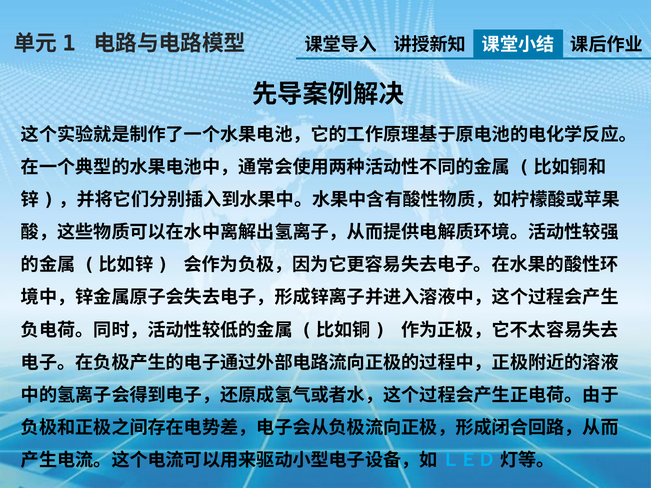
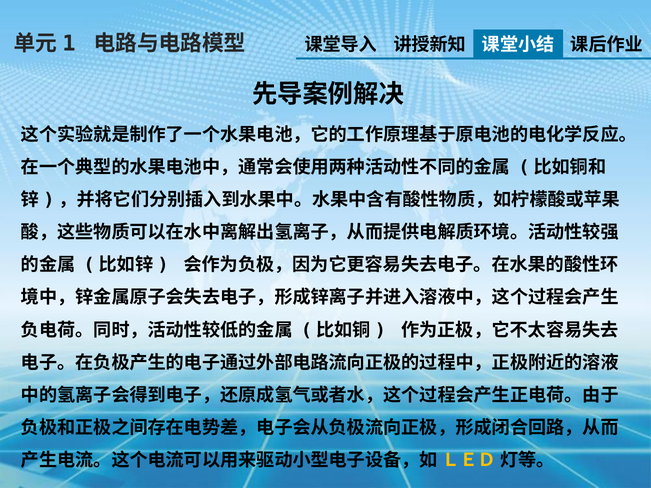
ＬＥＤ colour: light blue -> yellow (469, 460)
